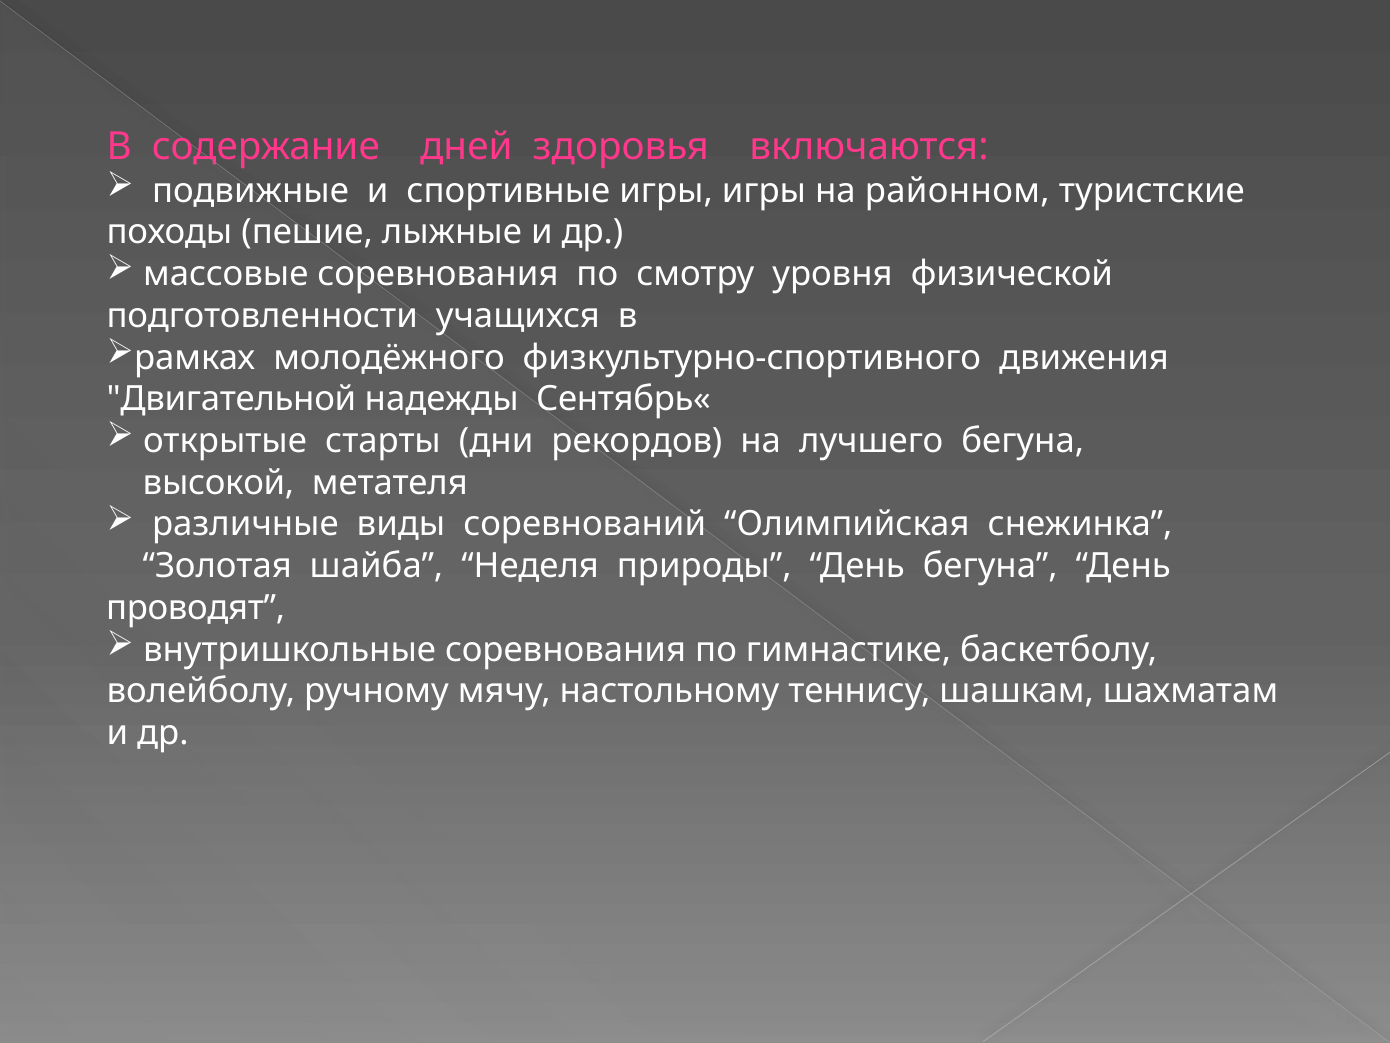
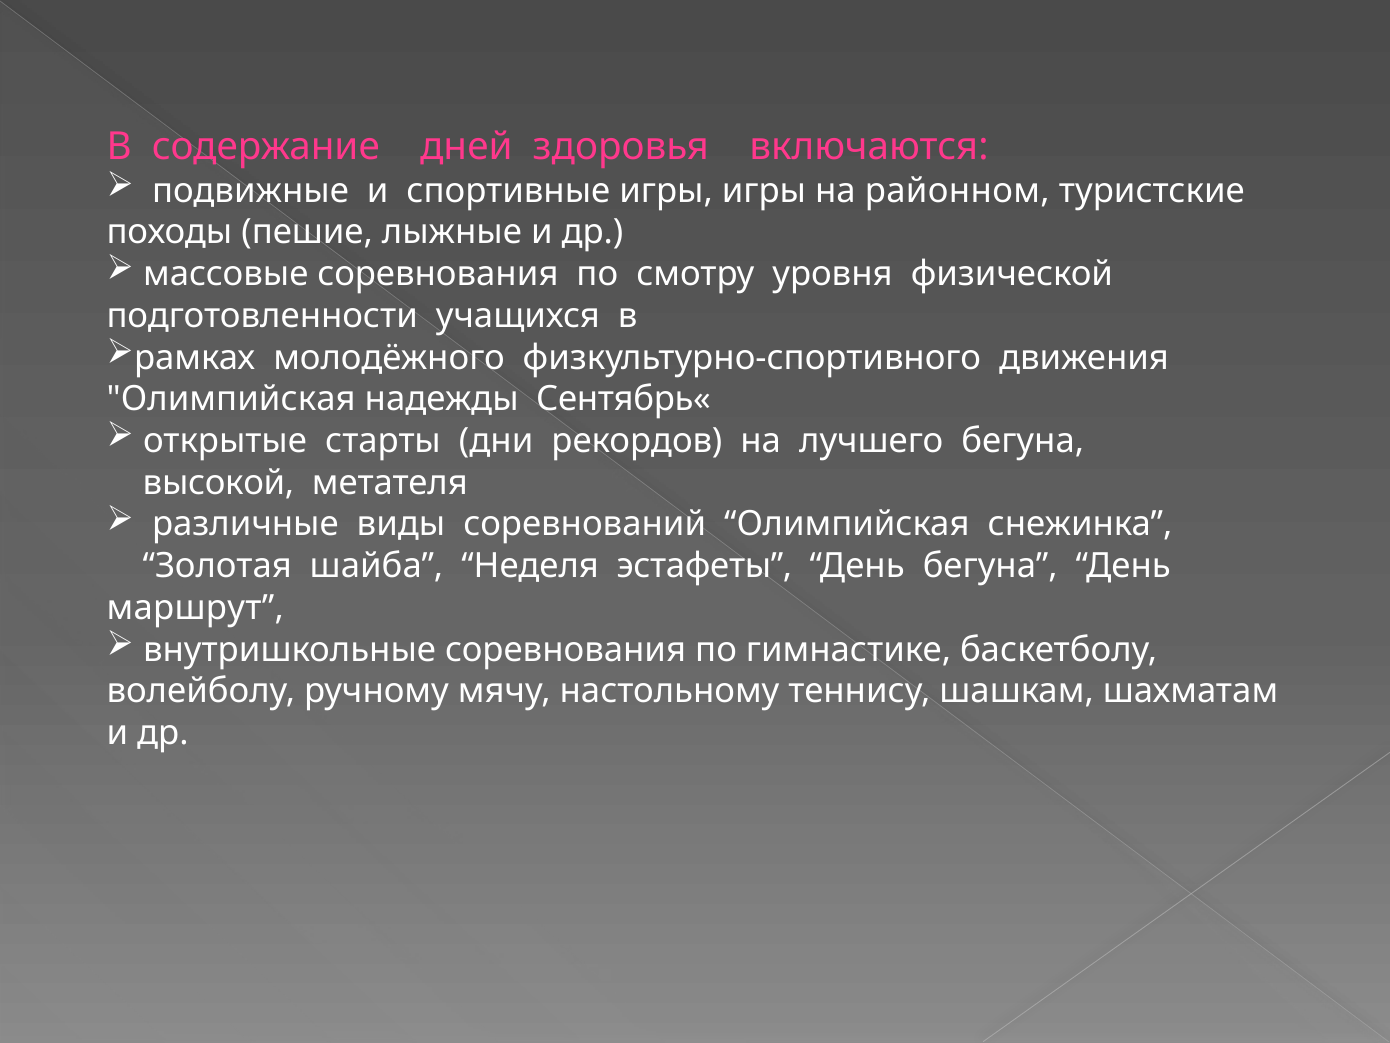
Двигательной: Двигательной -> Олимпийская (231, 399)
природы: природы -> эстафеты (704, 566)
проводят: проводят -> маршрут (195, 608)
